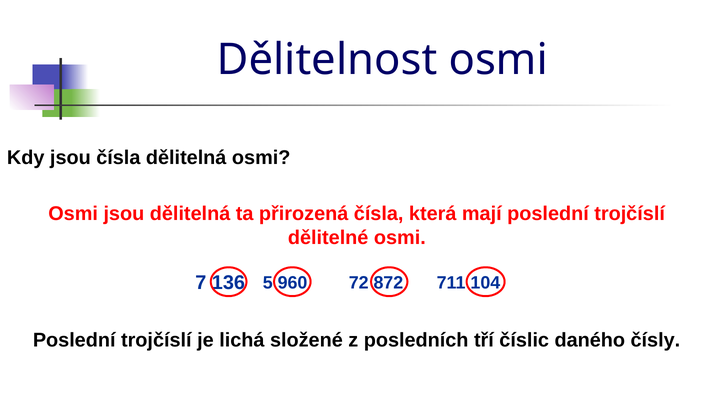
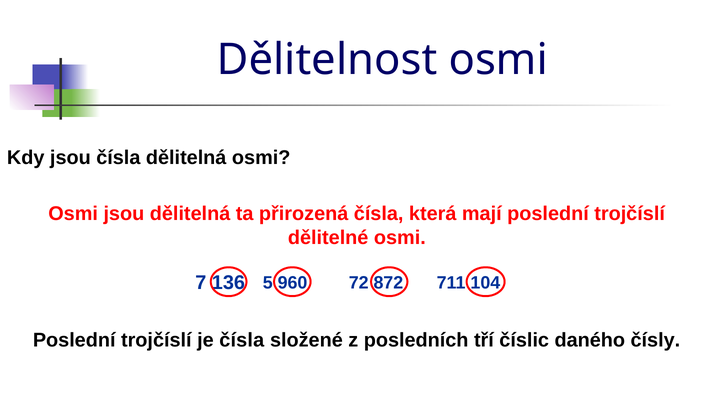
je lichá: lichá -> čísla (242, 340)
